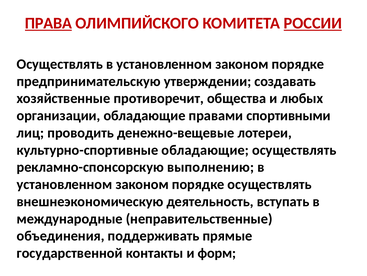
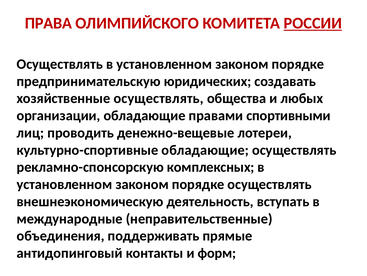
ПРАВА underline: present -> none (48, 23)
утверждении: утверждении -> юридических (208, 81)
хозяйственные противоречит: противоречит -> осуществлять (159, 98)
выполнению: выполнению -> комплексных (211, 167)
государственной: государственной -> антидопинговый (70, 252)
